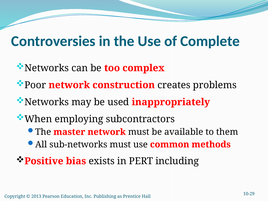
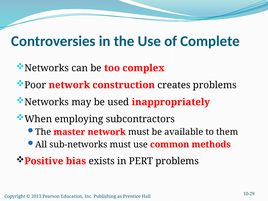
PERT including: including -> problems (177, 161)
